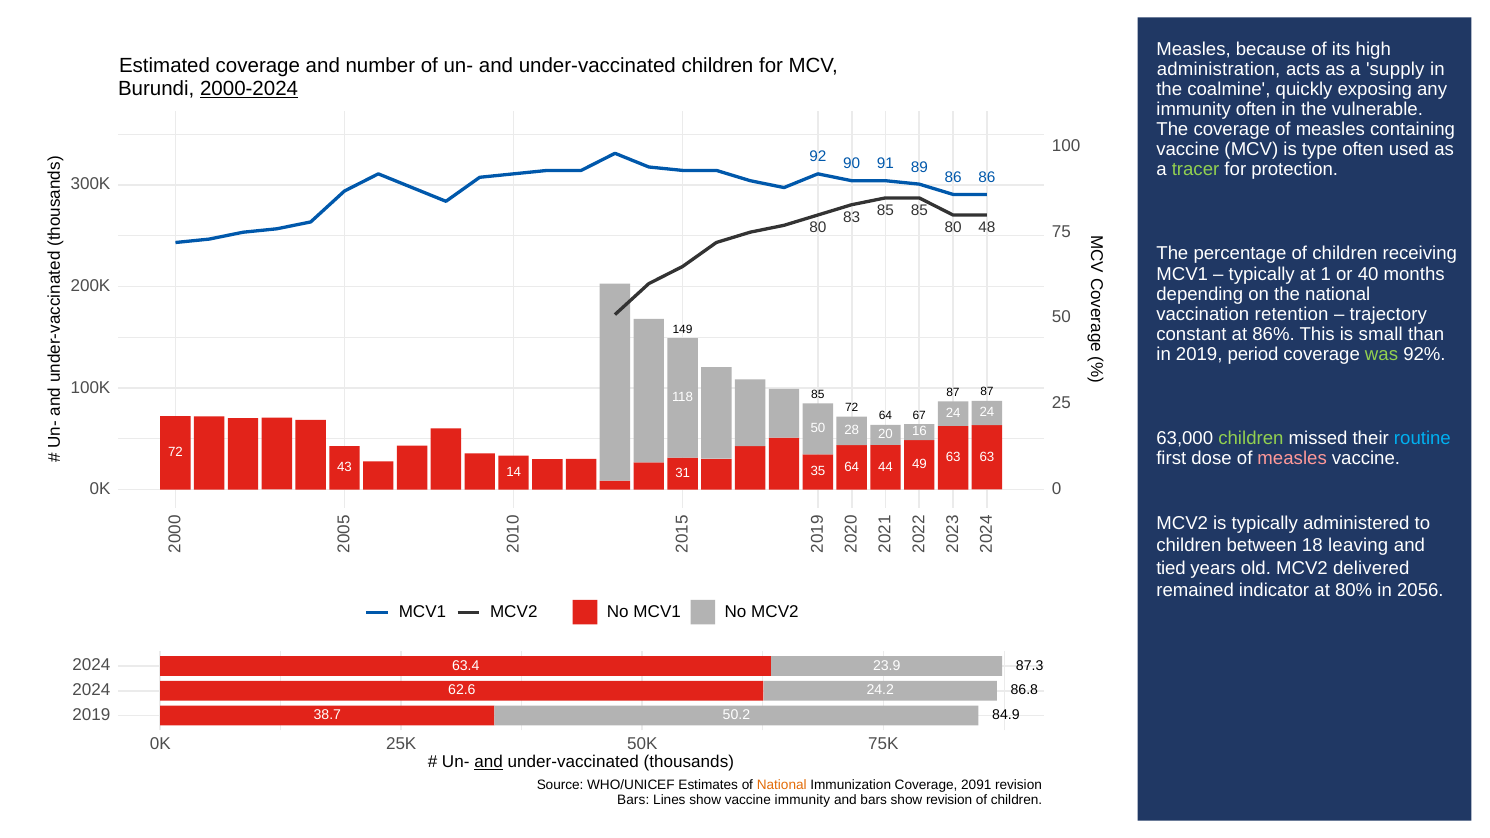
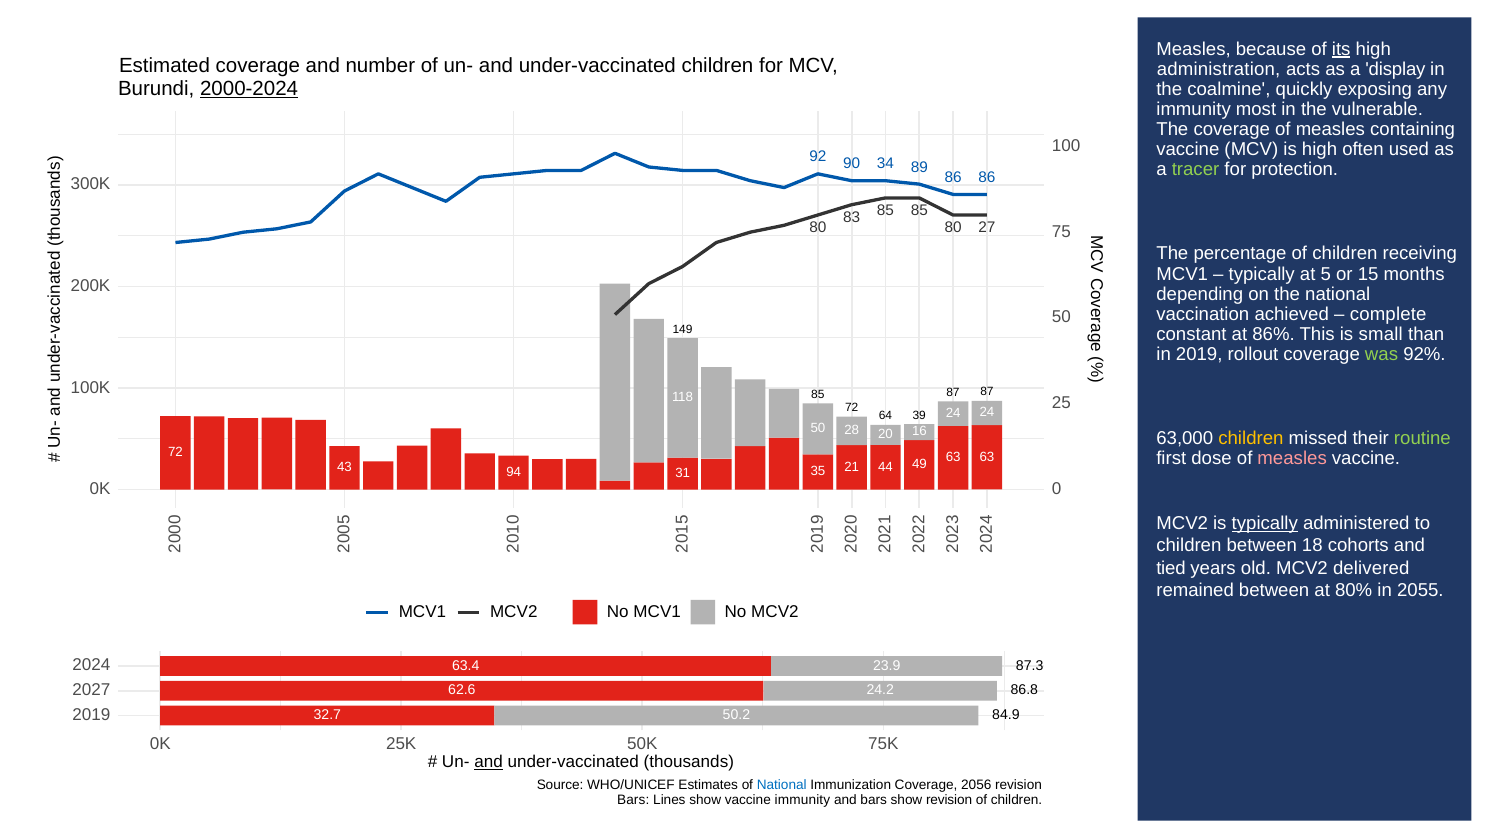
its underline: none -> present (1341, 49)
supply: supply -> display (1395, 69)
immunity often: often -> most (1256, 109)
is type: type -> high (1320, 150)
91: 91 -> 34 (885, 164)
48: 48 -> 27 (987, 228)
at 1: 1 -> 5 (1326, 274)
40: 40 -> 15 (1368, 274)
retention: retention -> achieved (1292, 314)
trajectory: trajectory -> complete (1388, 314)
period: period -> rollout (1253, 354)
67: 67 -> 39 (919, 415)
children colour: light green -> yellow (1251, 439)
routine colour: light blue -> light green (1422, 439)
14: 14 -> 94 (514, 472)
35 64: 64 -> 21 (852, 467)
typically underline: none -> present (1265, 523)
leaving: leaving -> cohorts (1358, 546)
remained indicator: indicator -> between (1274, 590)
2056: 2056 -> 2055 (1420, 590)
2024: 2024 -> 2027 (91, 690)
38.7: 38.7 -> 32.7 (327, 715)
National colour: orange -> blue (782, 785)
2091: 2091 -> 2056 (976, 785)
